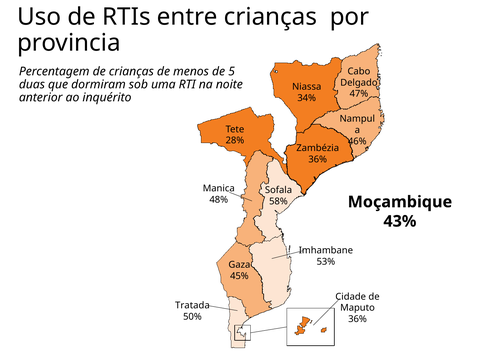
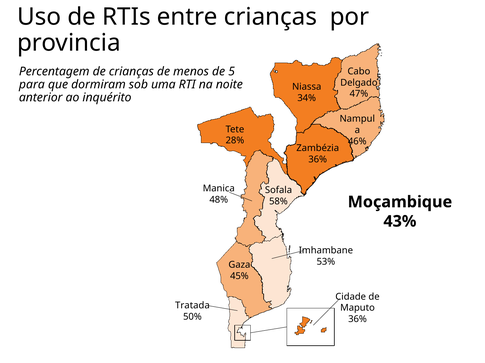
duas: duas -> para (32, 85)
